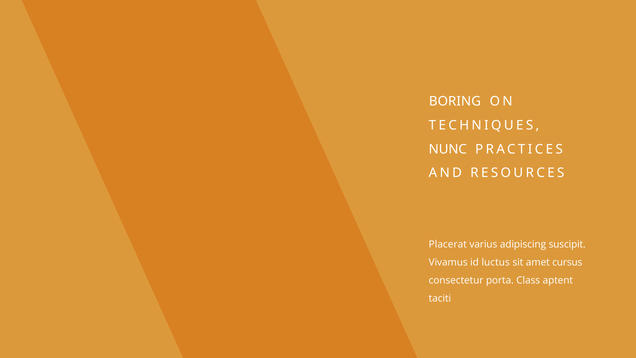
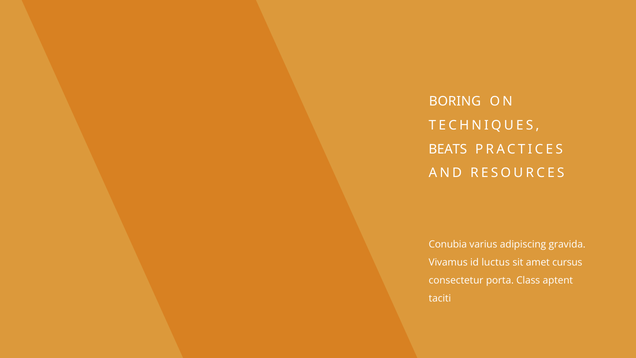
NUNC: NUNC -> BEATS (448, 149)
Placerat: Placerat -> Conubia (448, 244)
suscipit: suscipit -> gravida (567, 244)
